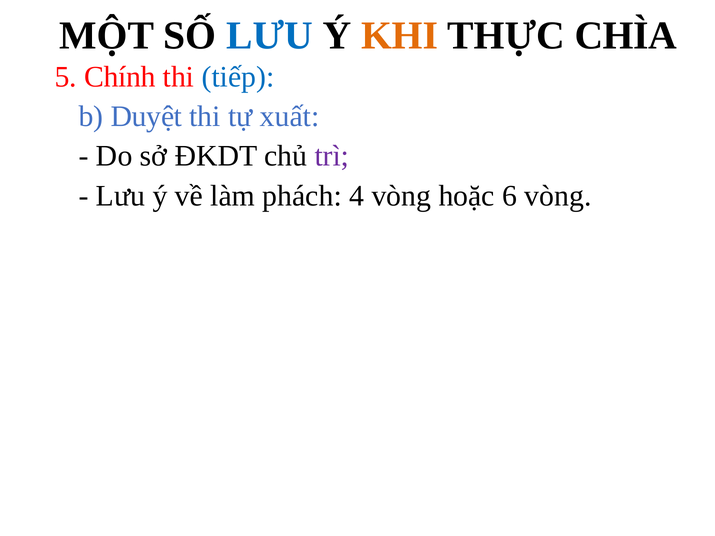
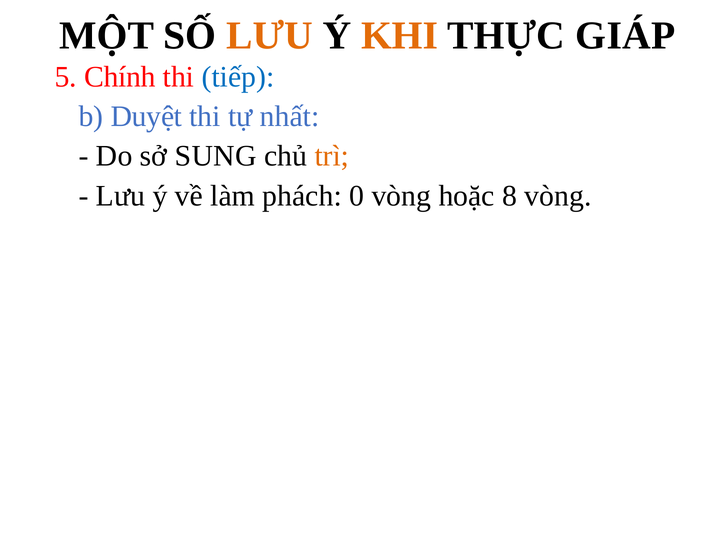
LƯU colour: blue -> orange (269, 36)
CHÌA: CHÌA -> GIÁP (625, 36)
xuất: xuất -> nhất (290, 117)
ĐKDT: ĐKDT -> SUNG (216, 156)
trì colour: purple -> orange (332, 156)
4: 4 -> 0 (357, 196)
6: 6 -> 8 (510, 196)
